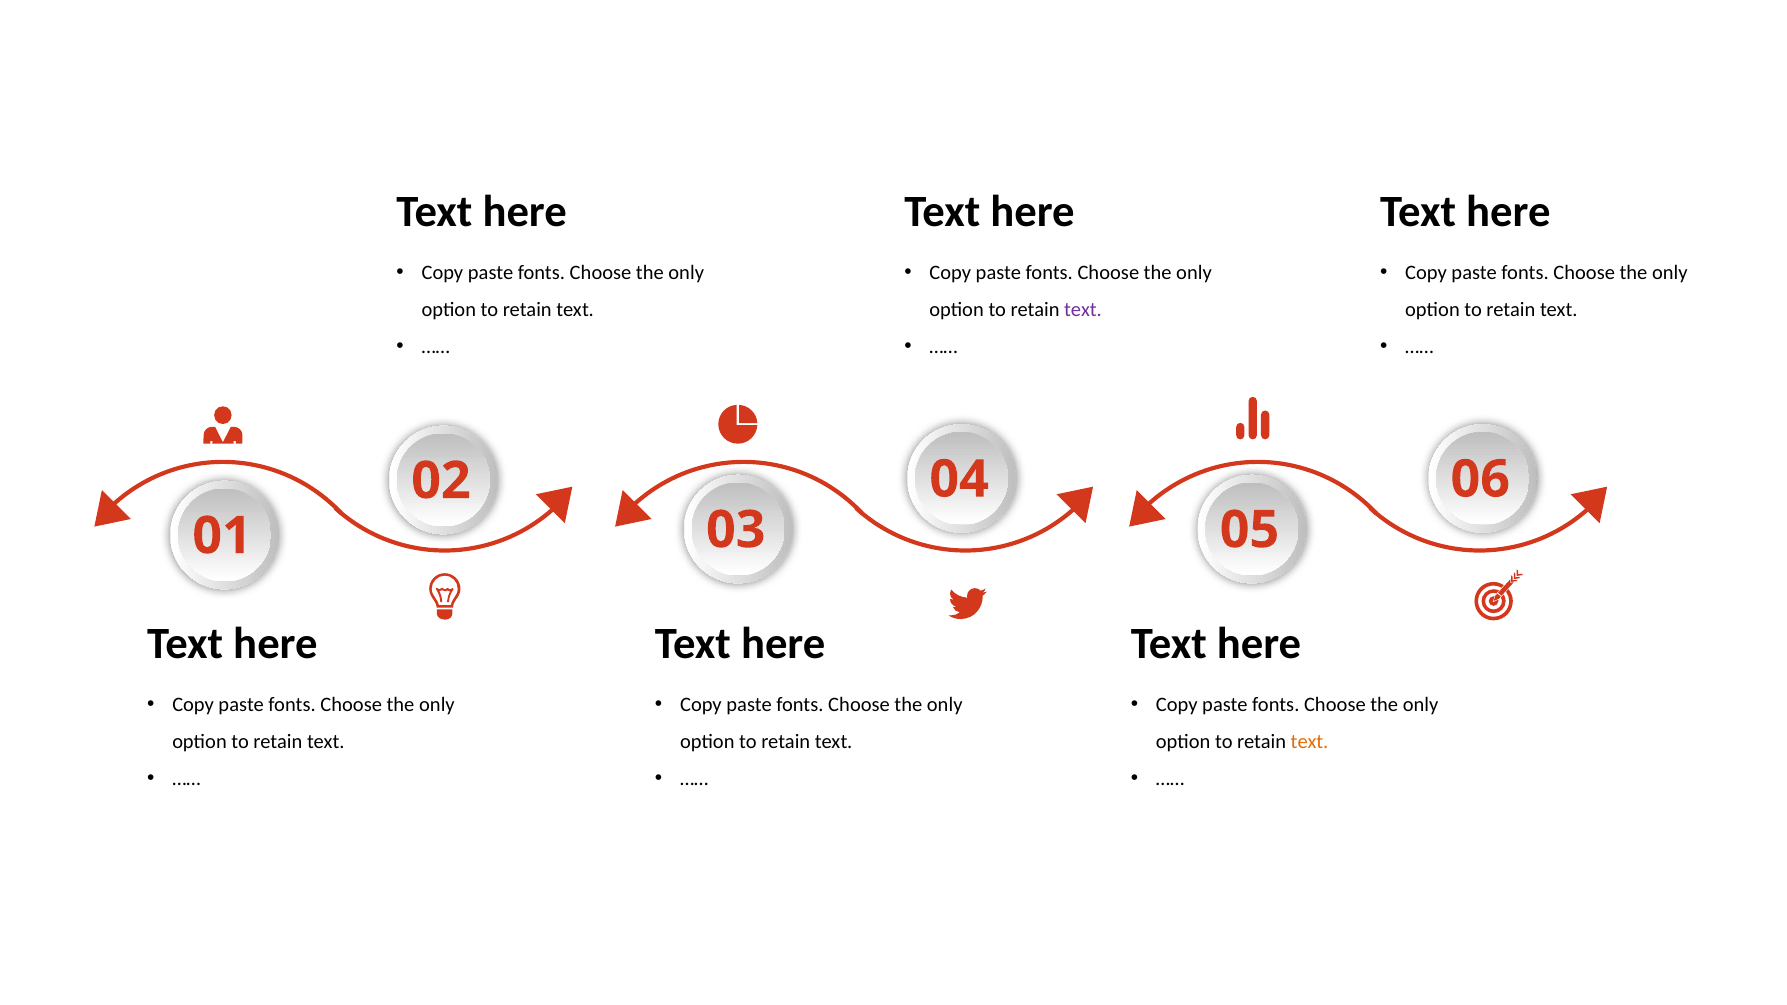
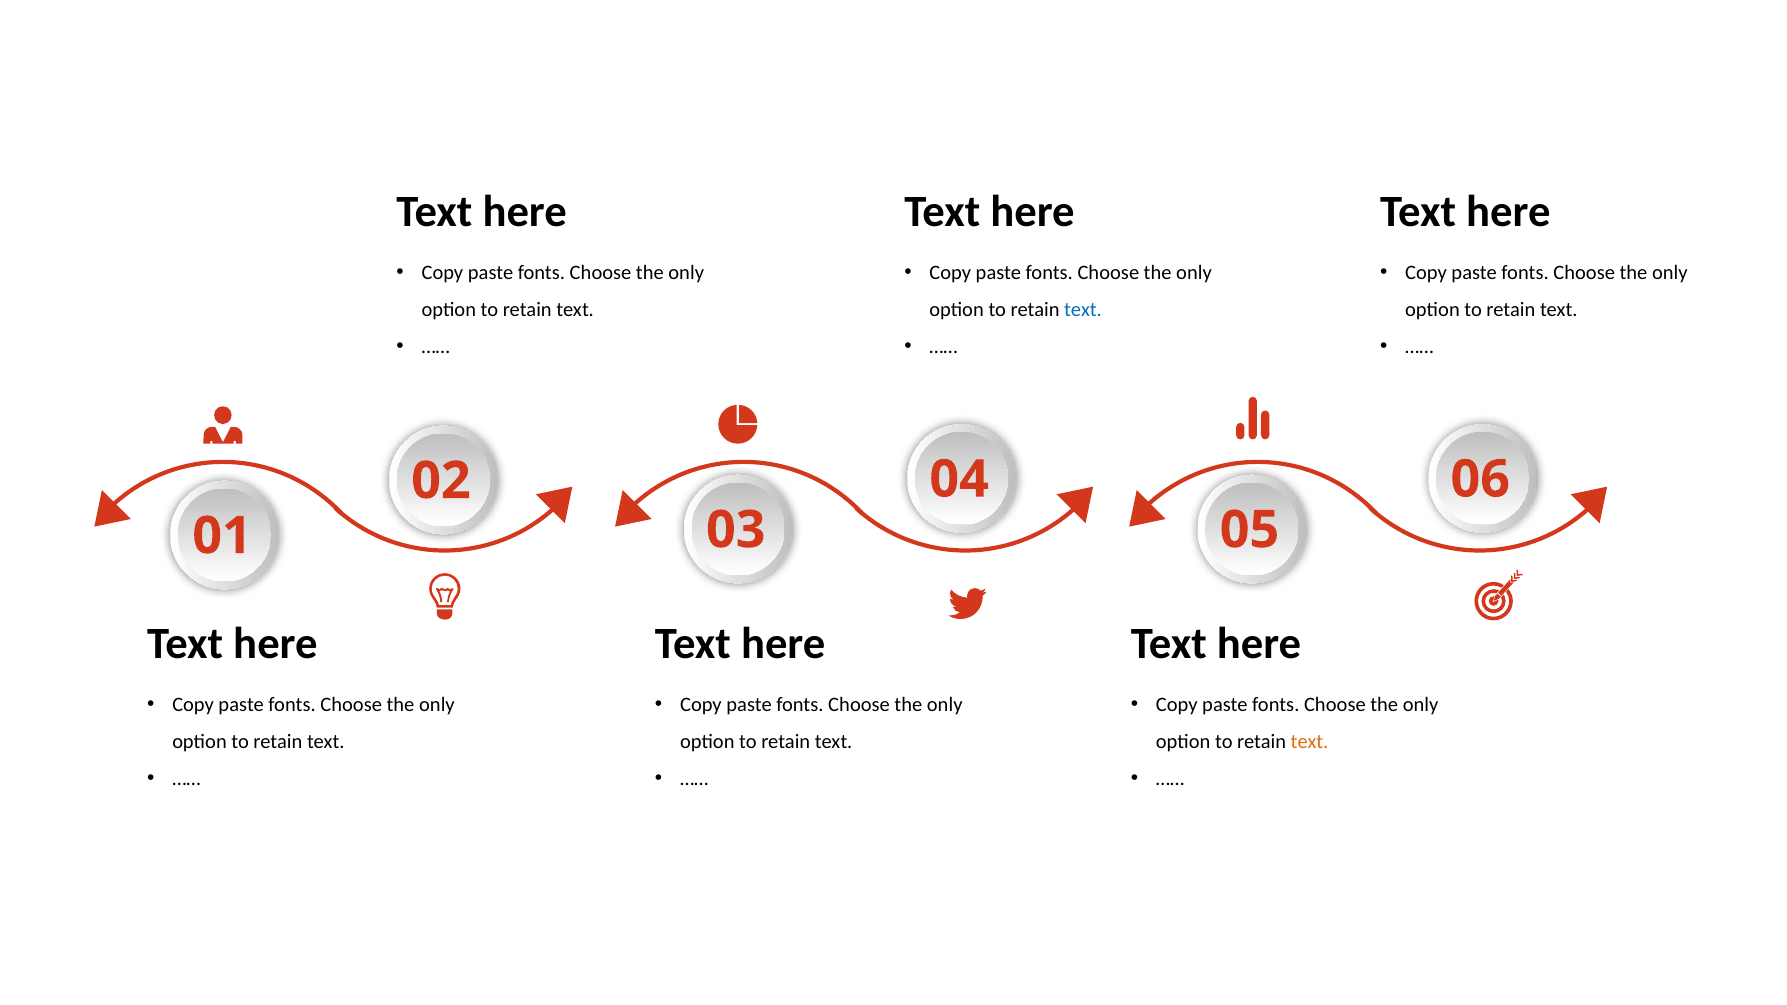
text colour: purple -> blue (1083, 310)
